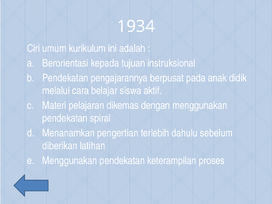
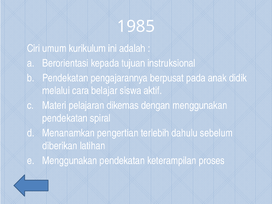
1934: 1934 -> 1985 (136, 26)
